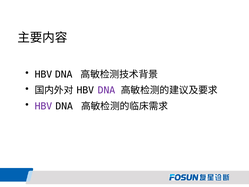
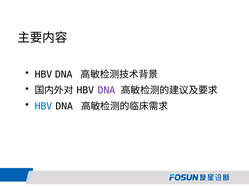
HBV colour: purple -> blue (43, 106)
